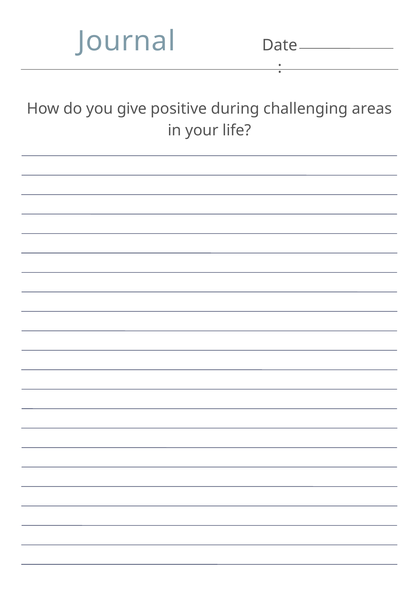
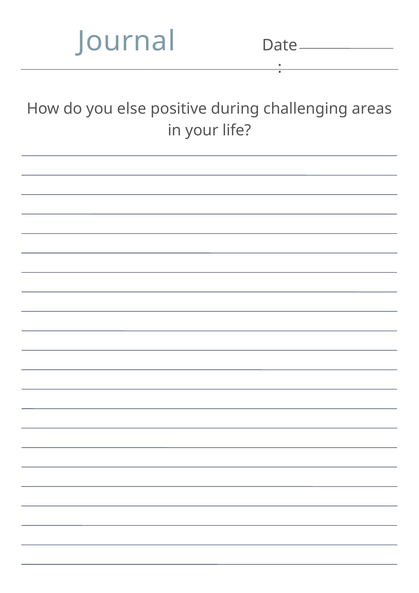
give: give -> else (132, 109)
